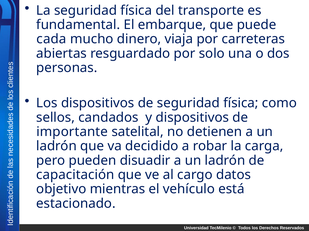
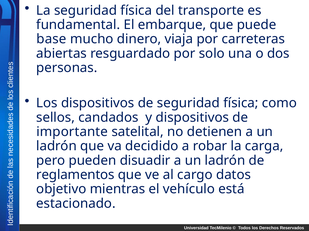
cada: cada -> base (51, 39)
capacitación: capacitación -> reglamentos (75, 175)
